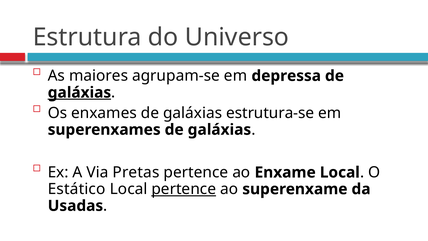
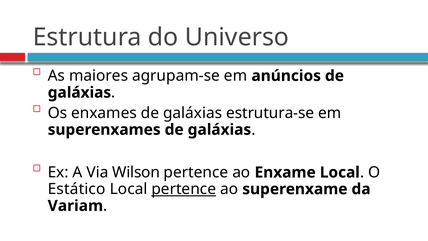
depressa: depressa -> anúncios (286, 76)
galáxias underline: present -> none (79, 92)
Pretas: Pretas -> Wilson (136, 172)
Usadas: Usadas -> Variam (75, 206)
